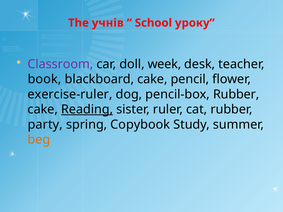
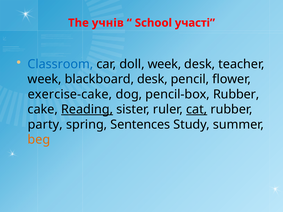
уроку: уроку -> участі (195, 23)
Classroom colour: purple -> blue (60, 64)
book: book -> week (45, 79)
blackboard cake: cake -> desk (152, 79)
exercise-ruler: exercise-ruler -> exercise-cake (70, 94)
cat underline: none -> present (197, 110)
Copybook: Copybook -> Sentences (140, 125)
